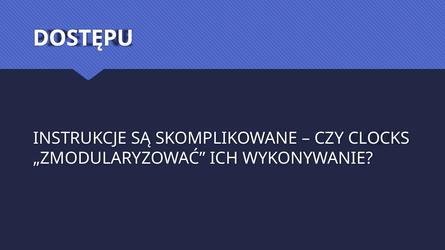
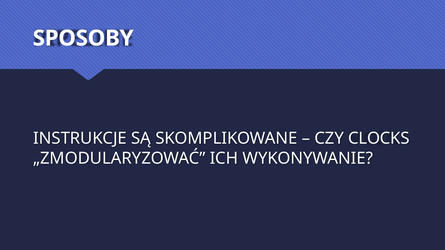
DOSTĘPU: DOSTĘPU -> SPOSOBY (83, 38)
